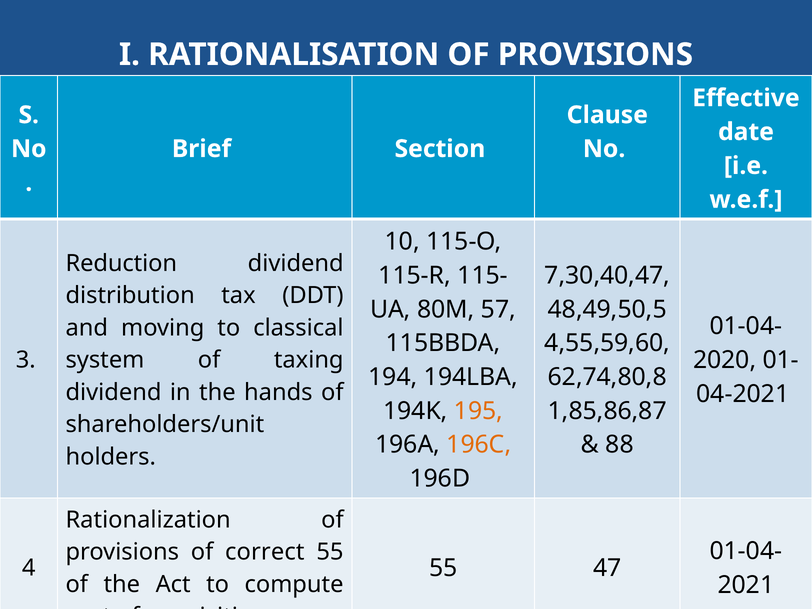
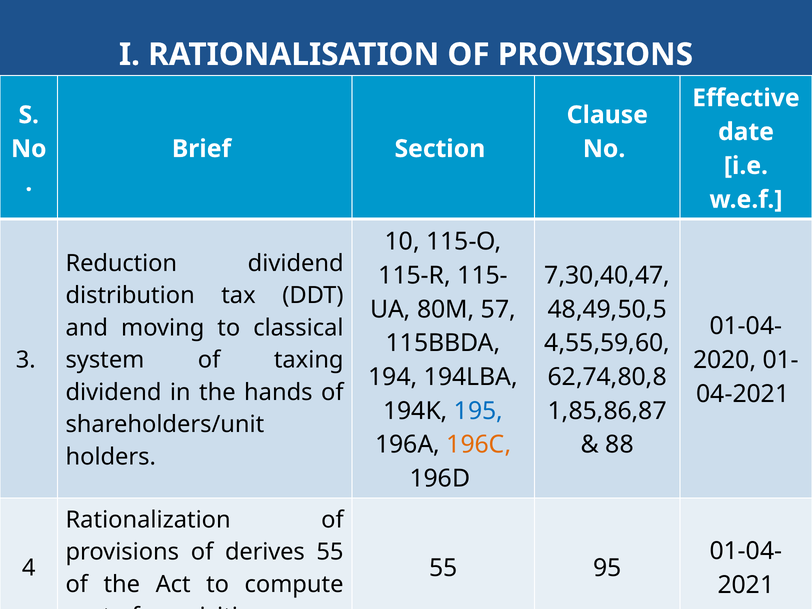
195 colour: orange -> blue (478, 411)
correct: correct -> derives (265, 552)
47: 47 -> 95 (607, 568)
